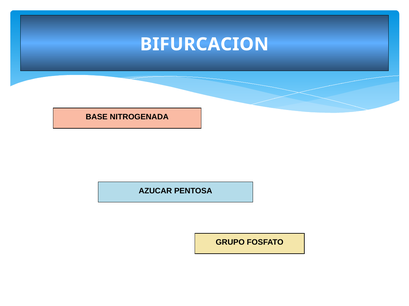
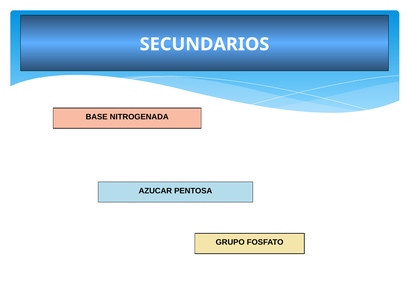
BIFURCACION: BIFURCACION -> SECUNDARIOS (204, 44)
